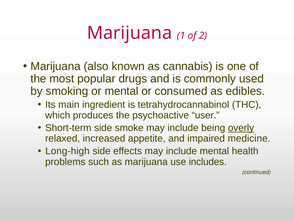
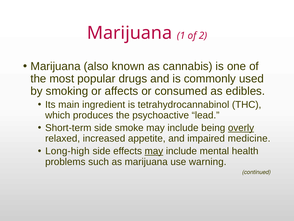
or mental: mental -> affects (121, 91)
user: user -> lead (206, 115)
may underline: none -> present (154, 151)
includes: includes -> warning (208, 161)
